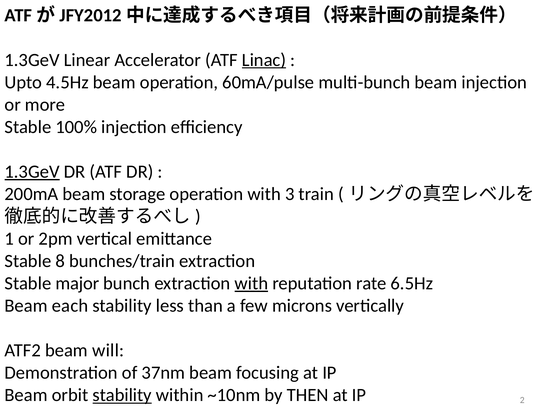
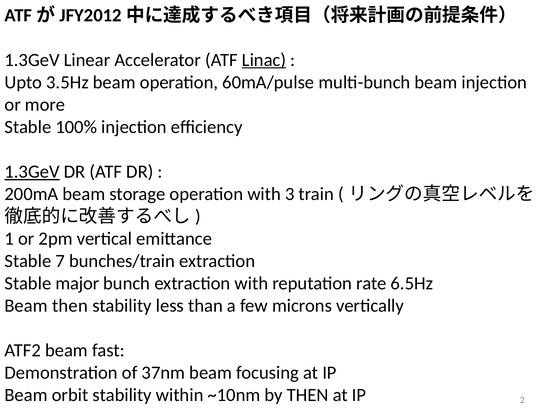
4.5Hz: 4.5Hz -> 3.5Hz (67, 82)
8: 8 -> 7 (60, 261)
with underline: present -> none (251, 283)
Beam each: each -> then (70, 305)
will: will -> fast (108, 350)
stability underline: present -> none (122, 395)
